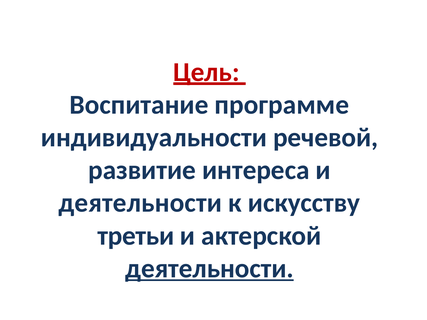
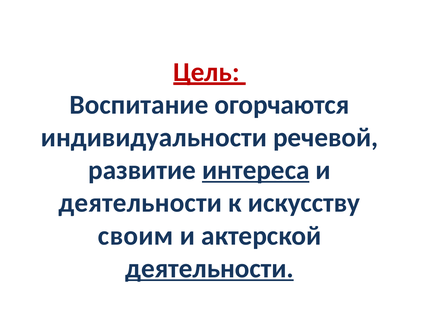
программе: программе -> огорчаются (282, 105)
интереса underline: none -> present (256, 170)
третьи: третьи -> своим (136, 236)
